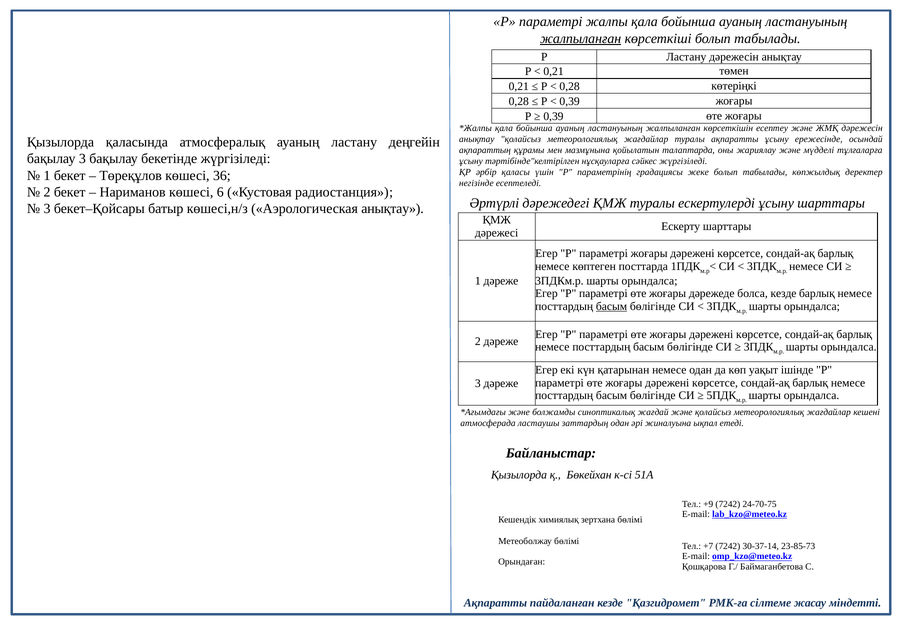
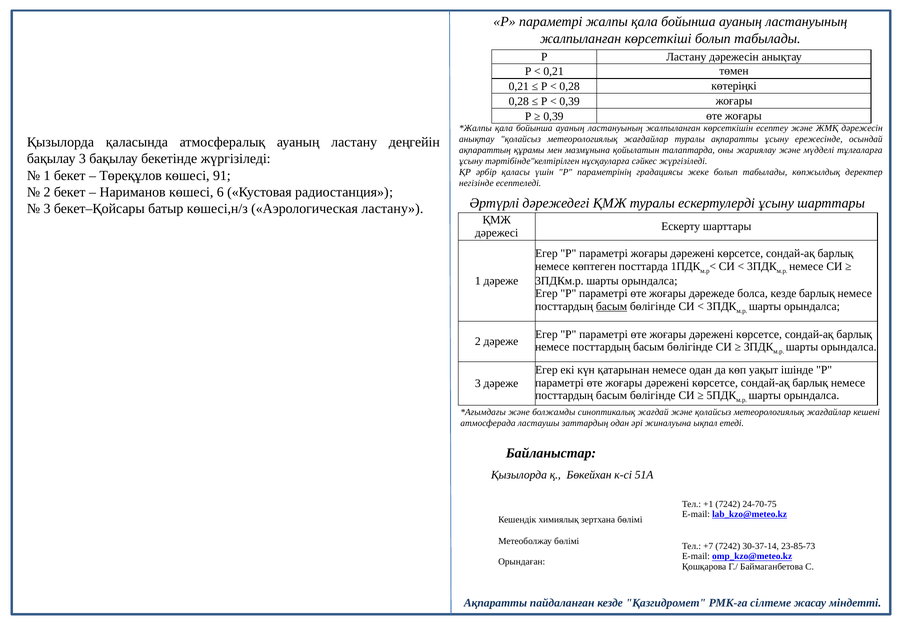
жалпыланған underline: present -> none (581, 38)
36: 36 -> 91 (222, 175)
Аэрологическая анықтау: анықтау -> ластану (392, 209)
+9: +9 -> +1 (708, 504)
